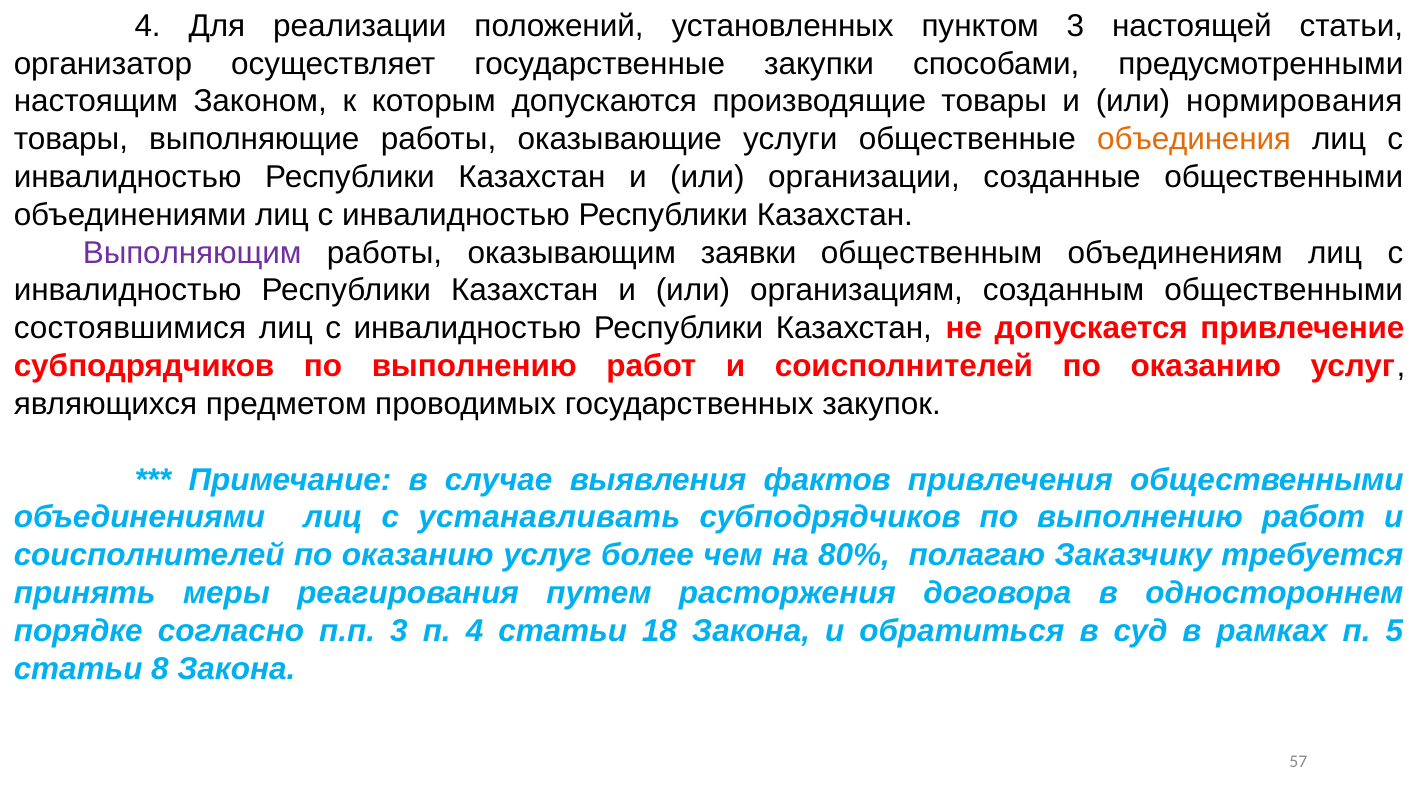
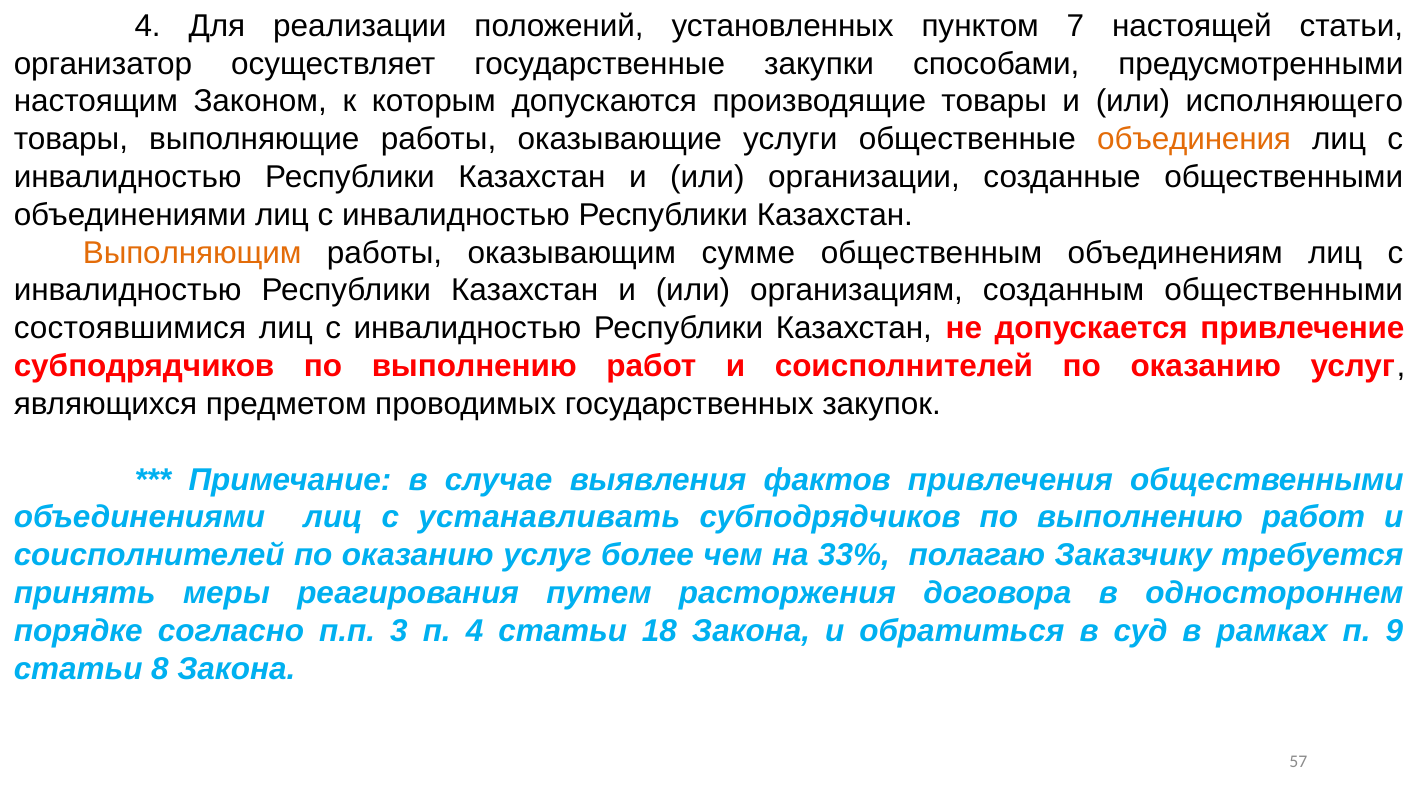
пунктом 3: 3 -> 7 (1075, 26)
нормирования: нормирования -> исполняющего (1294, 102)
Выполняющим colour: purple -> orange (192, 253)
заявки: заявки -> сумме (748, 253)
80%: 80% -> 33% (854, 555)
5: 5 -> 9 (1394, 631)
